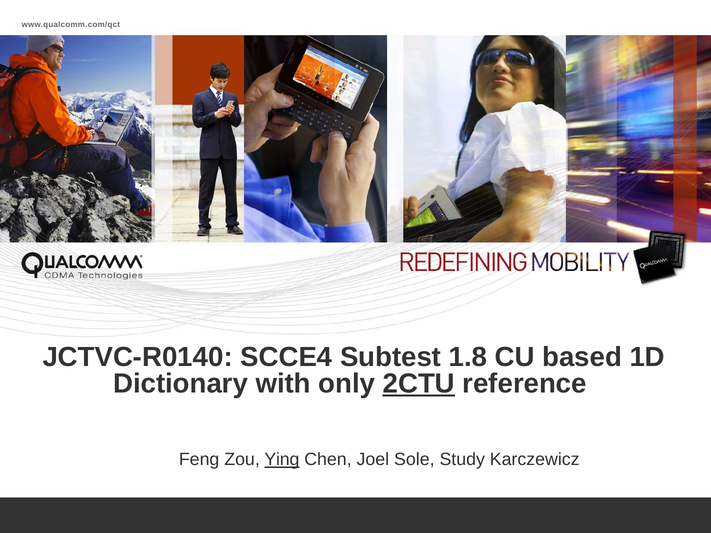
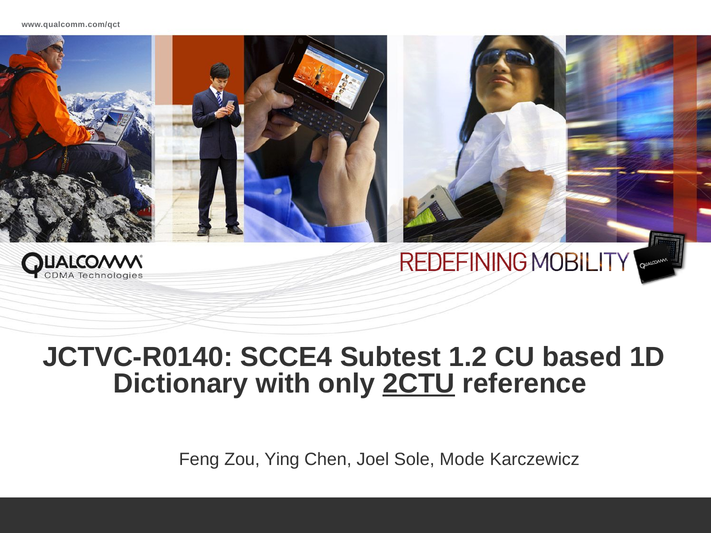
1.8: 1.8 -> 1.2 (468, 357)
Ying underline: present -> none (282, 460)
Study: Study -> Mode (462, 460)
